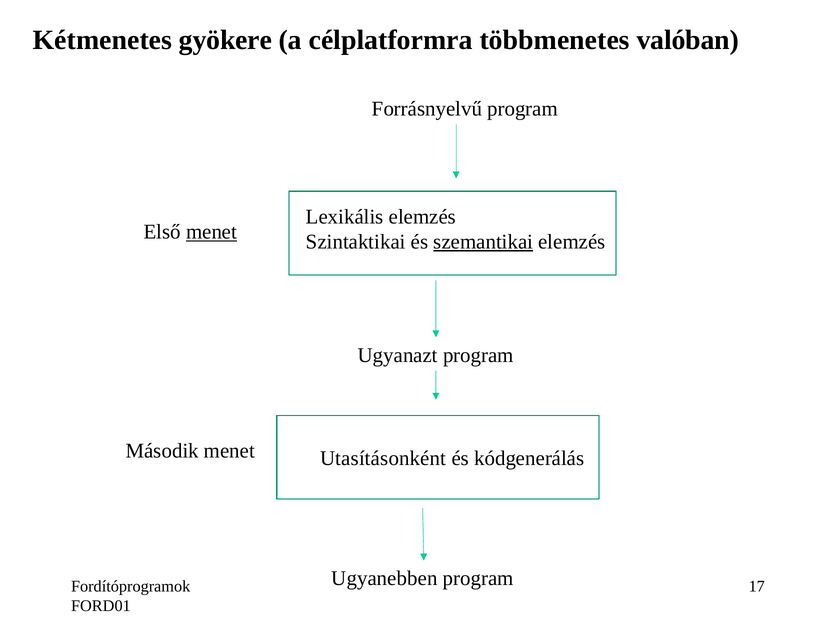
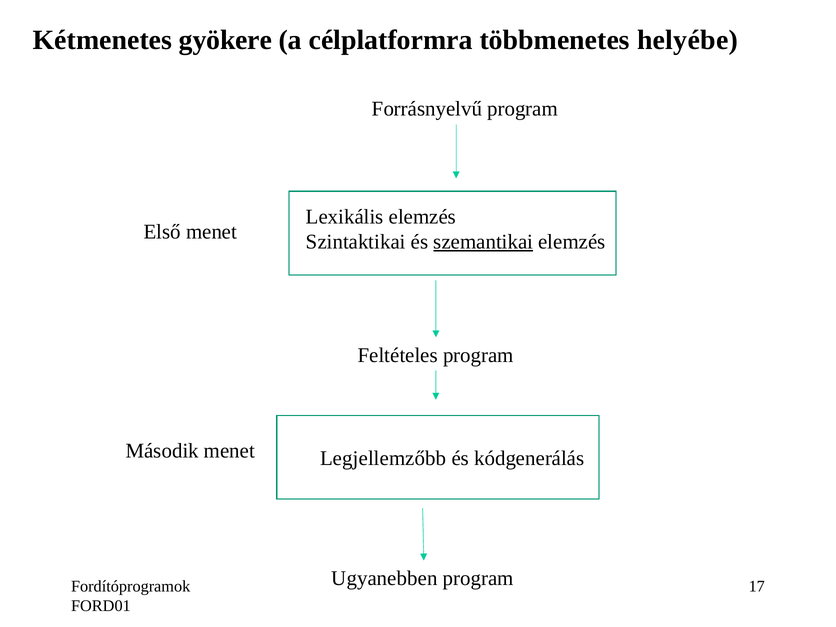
valóban: valóban -> helyébe (688, 40)
menet underline: present -> none (212, 232)
Ugyanazt: Ugyanazt -> Feltételes (398, 355)
Utasításonként: Utasításonként -> Legjellemzőbb (383, 458)
